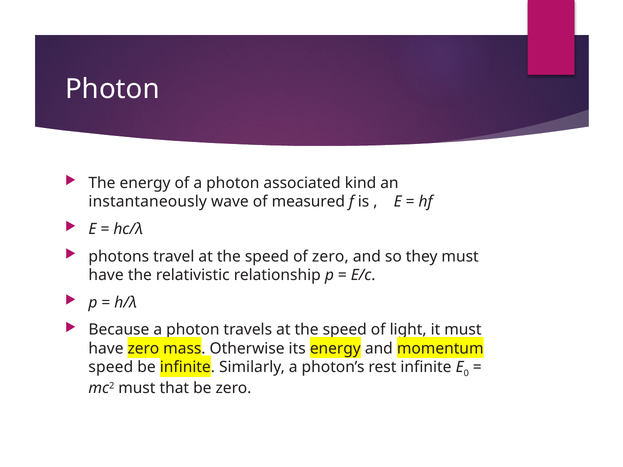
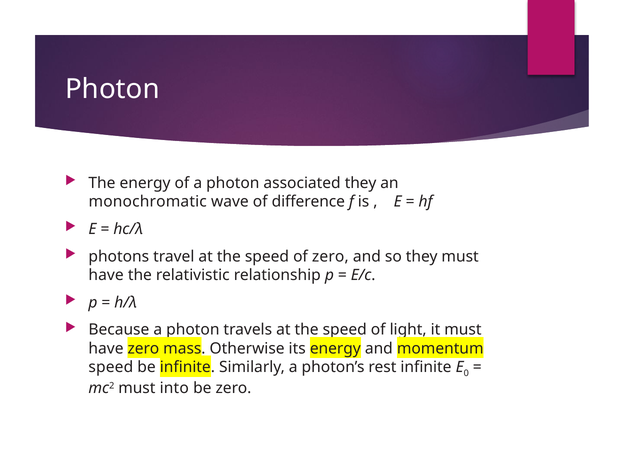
associated kind: kind -> they (361, 183)
instantaneously: instantaneously -> monochromatic (148, 202)
measured: measured -> difference (308, 202)
that: that -> into (174, 389)
